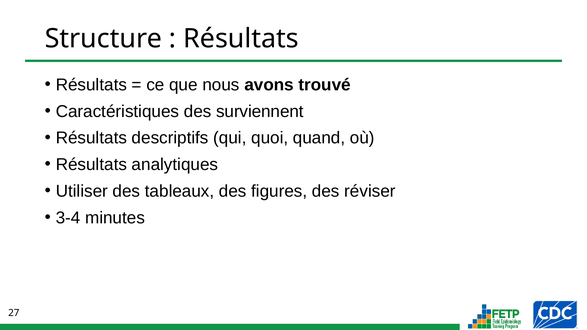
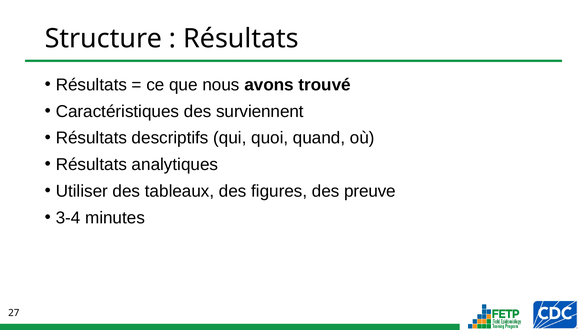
réviser: réviser -> preuve (370, 191)
